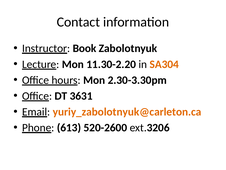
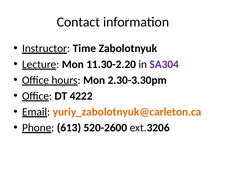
Book: Book -> Time (84, 48)
SA304 colour: orange -> purple (164, 64)
3631: 3631 -> 4222 (81, 96)
